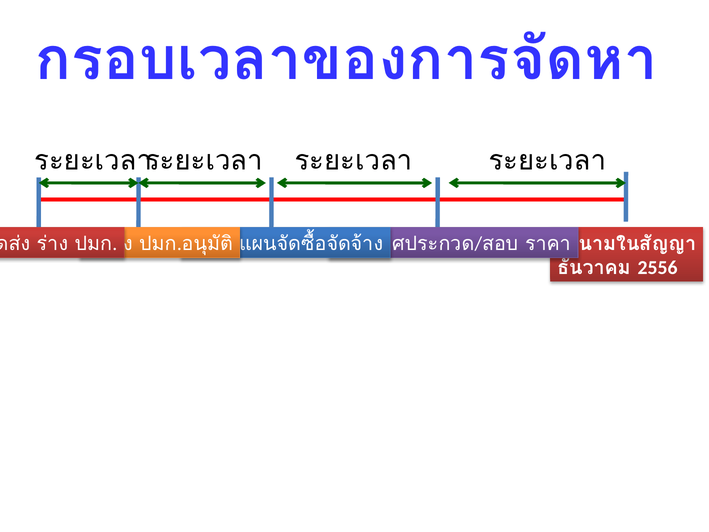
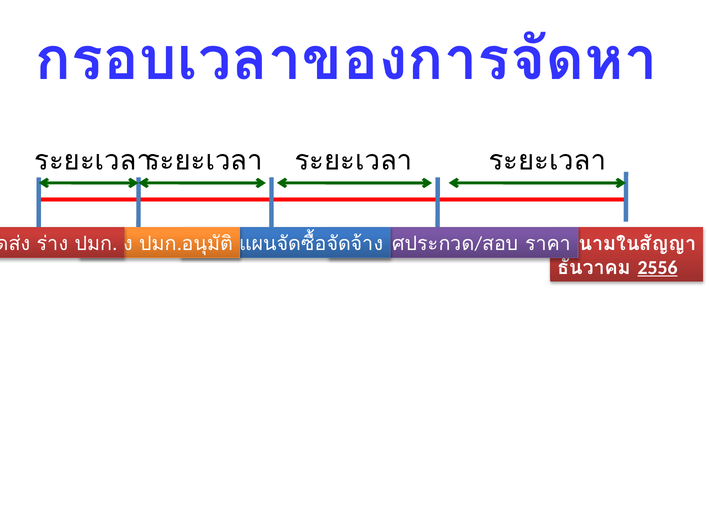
2556 underline: none -> present (658, 267)
